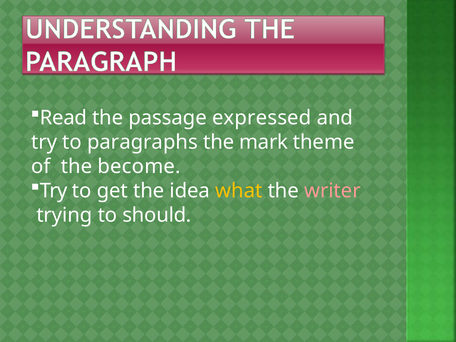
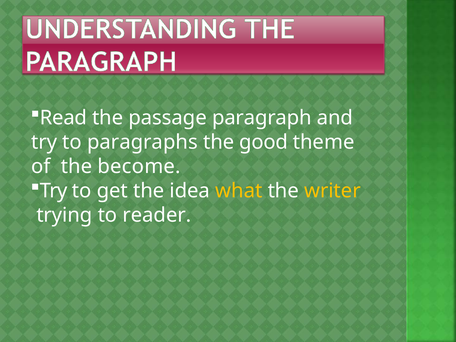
expressed: expressed -> paragraph (262, 118)
mark: mark -> good (264, 142)
writer colour: pink -> yellow (332, 191)
should: should -> reader (157, 215)
